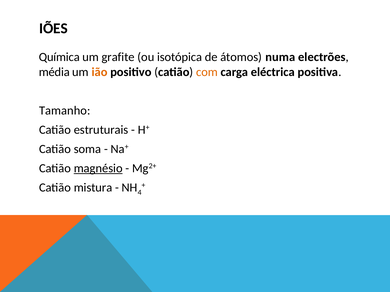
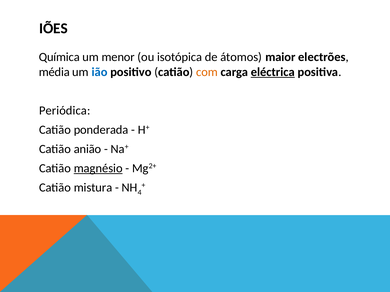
grafite: grafite -> menor (118, 57)
numa: numa -> maior (280, 57)
ião colour: orange -> blue (100, 72)
eléctrica underline: none -> present (273, 72)
Tamanho: Tamanho -> Periódica (65, 111)
estruturais: estruturais -> ponderada (101, 130)
soma: soma -> anião (88, 149)
